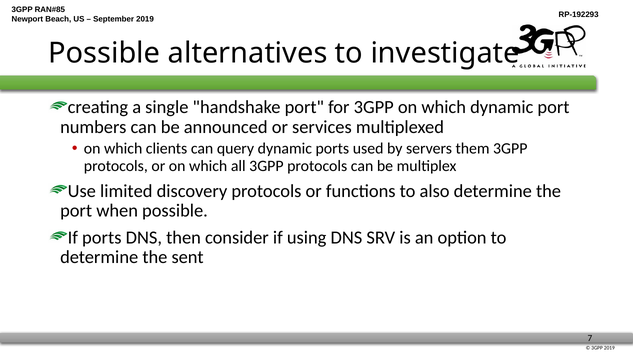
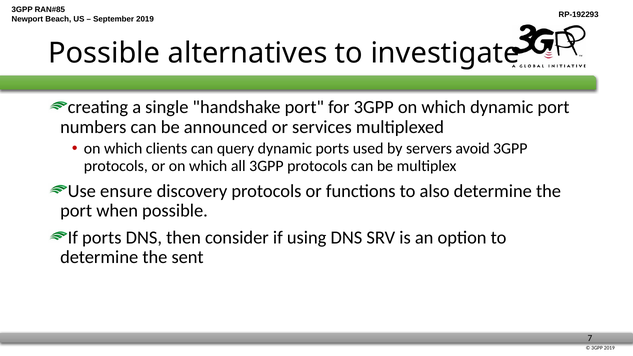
them: them -> avoid (473, 149)
limited: limited -> ensure (126, 191)
